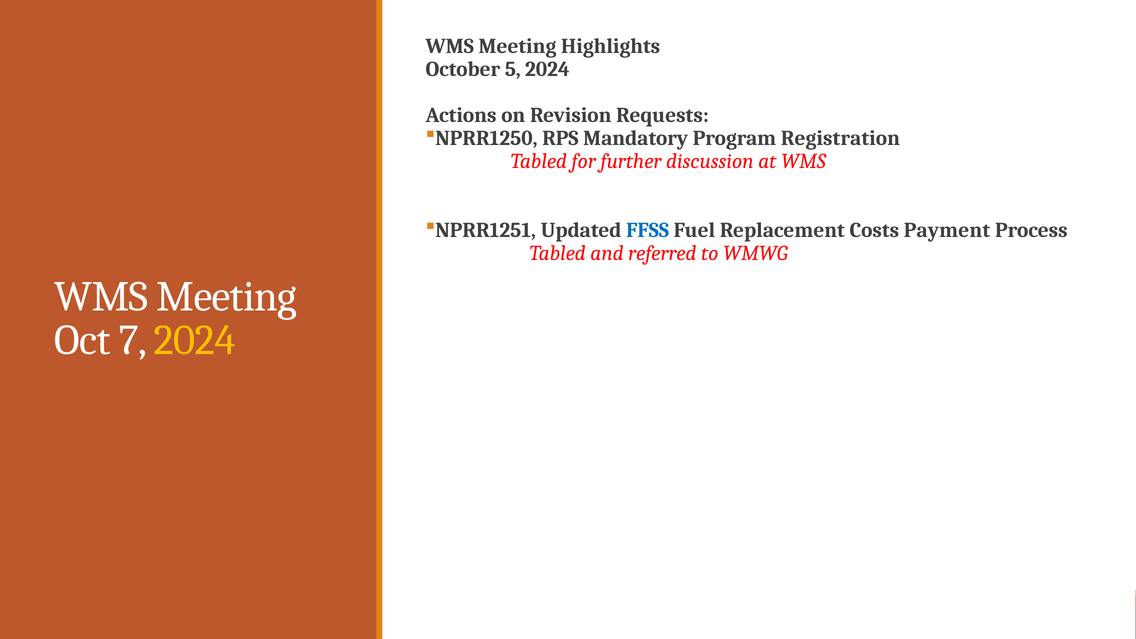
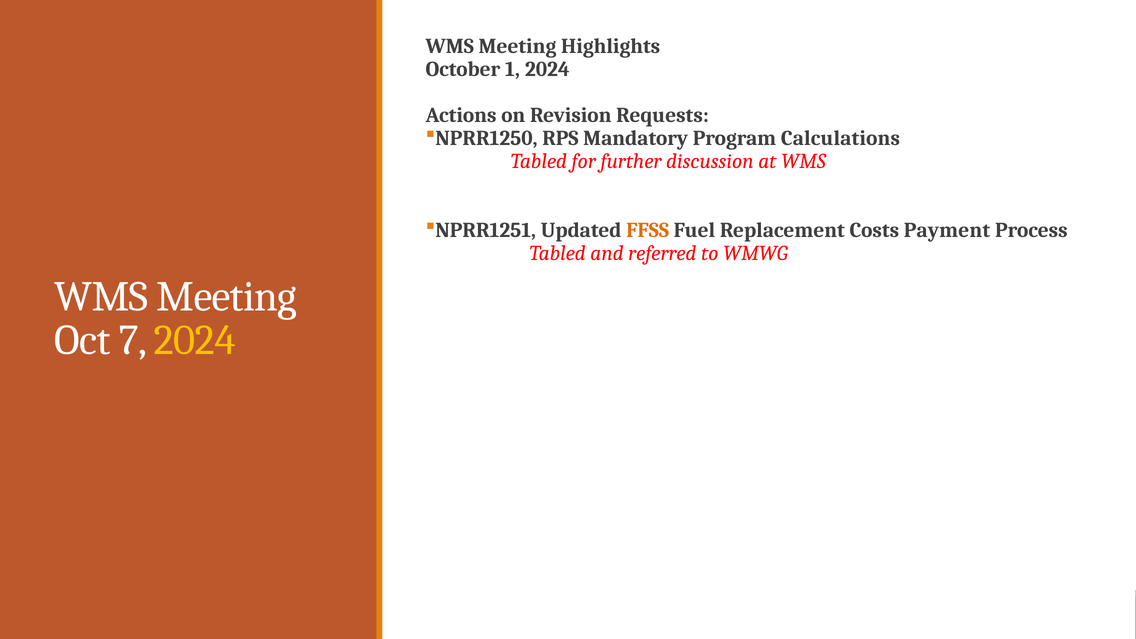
5: 5 -> 1 (513, 69)
Registration: Registration -> Calculations (840, 138)
FFSS colour: blue -> orange (648, 230)
